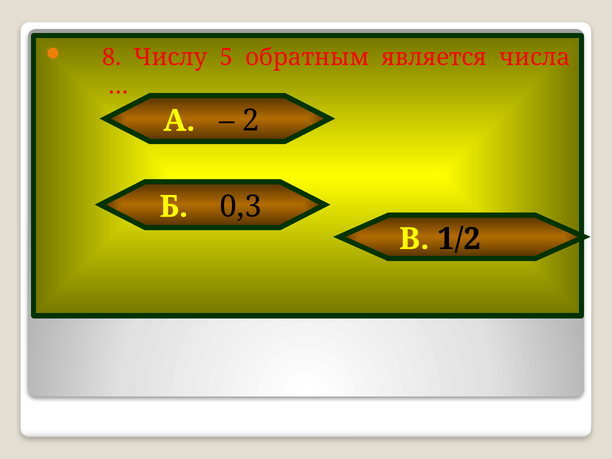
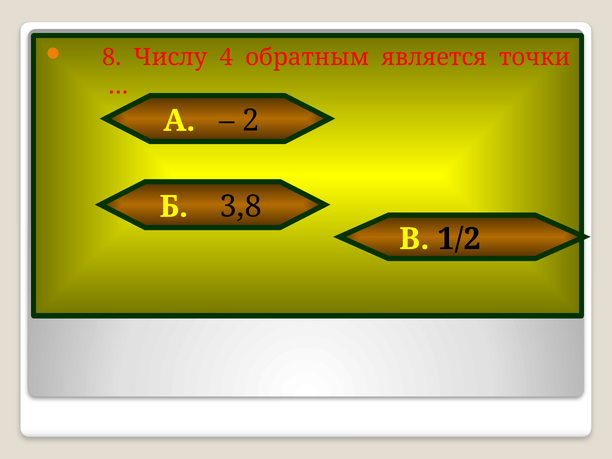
5: 5 -> 4 (226, 58)
числа: числа -> точки (535, 58)
0,3: 0,3 -> 3,8 (241, 207)
